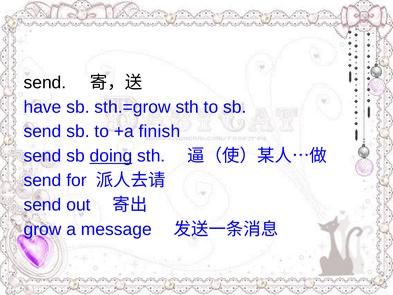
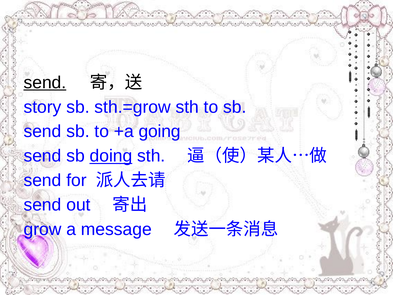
send underline: none -> present (45, 82)
have: have -> story (43, 107)
finish: finish -> going (160, 131)
